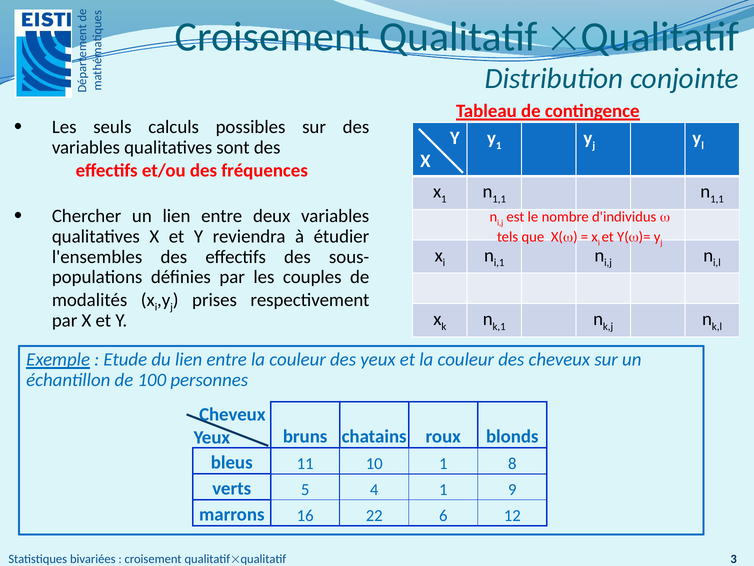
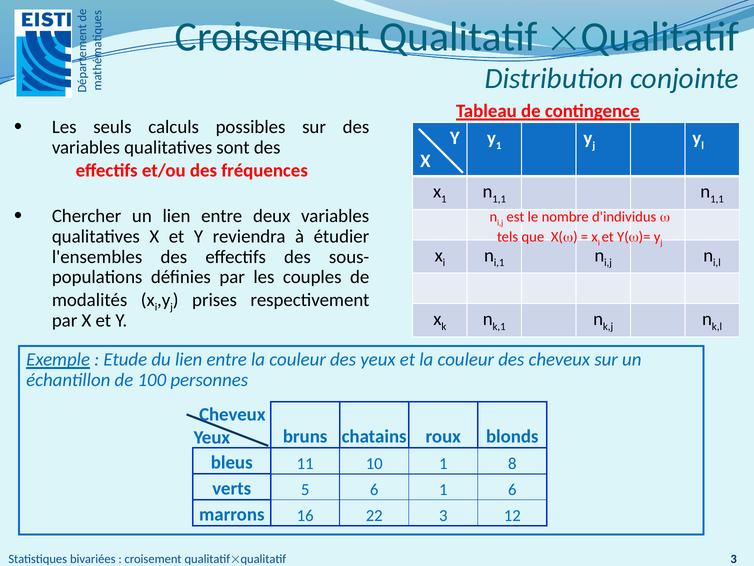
5 4: 4 -> 6 (374, 489)
1 9: 9 -> 6 (512, 489)
22 6: 6 -> 3 (443, 515)
